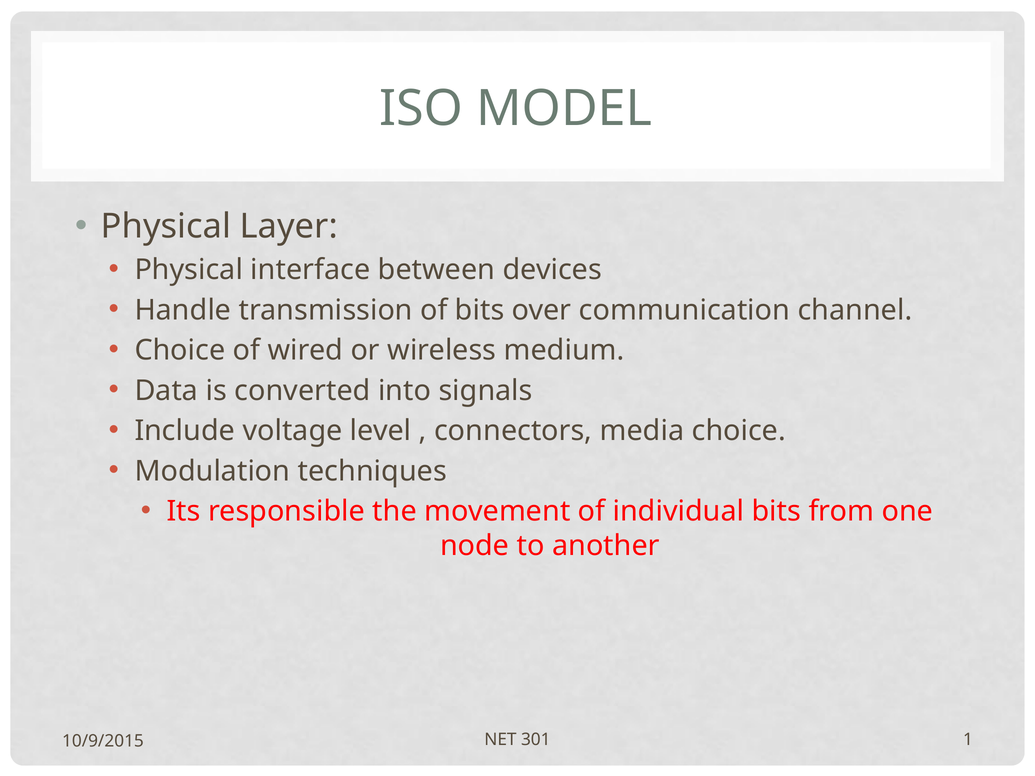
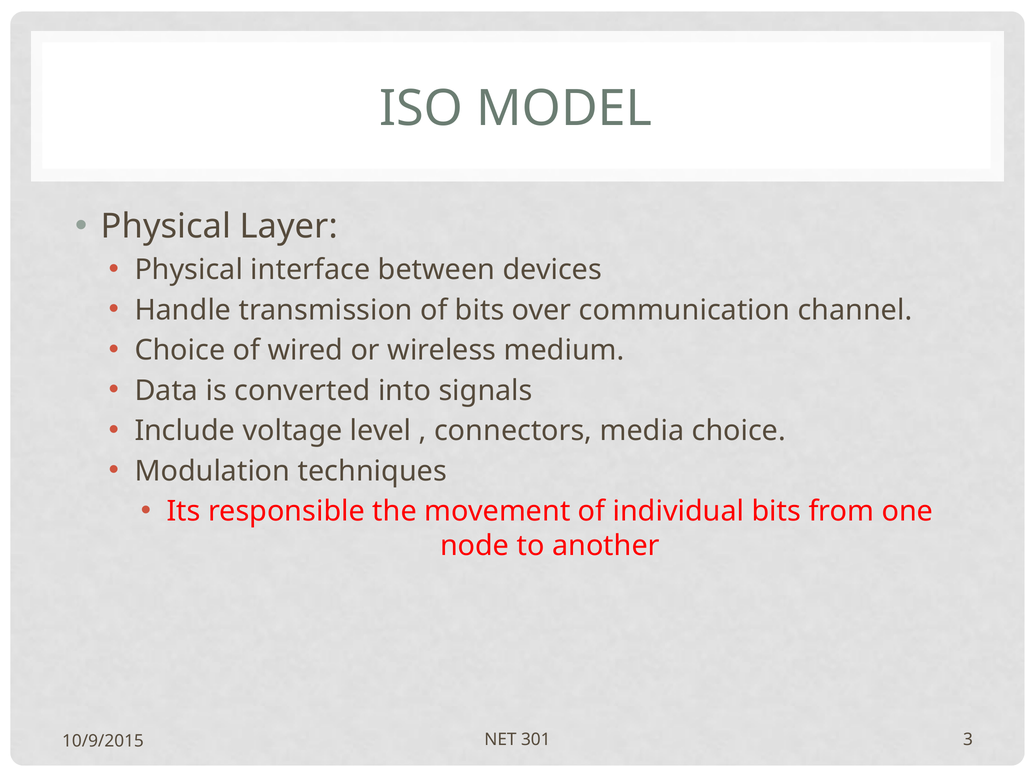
1: 1 -> 3 (968, 740)
